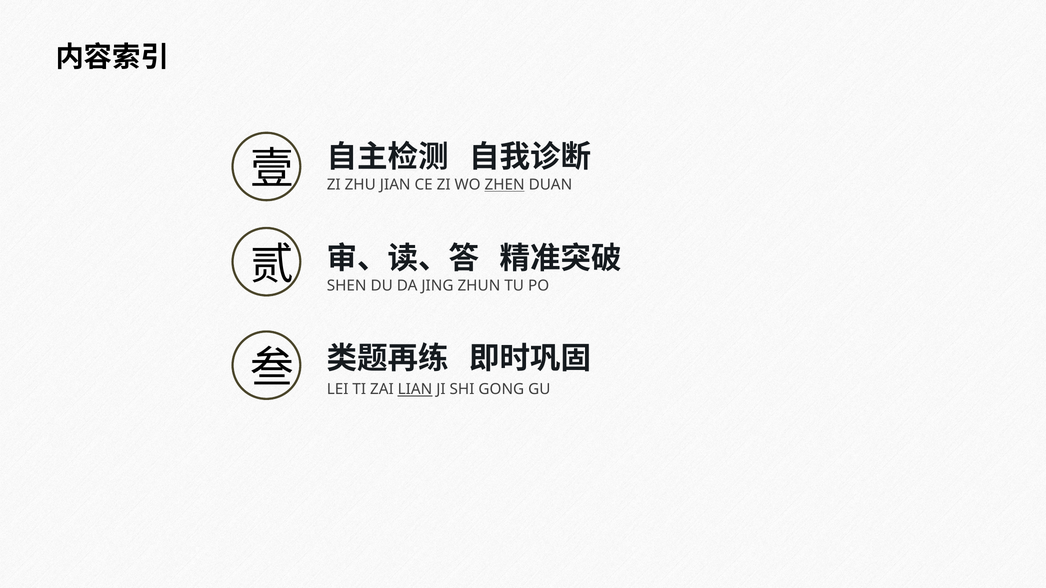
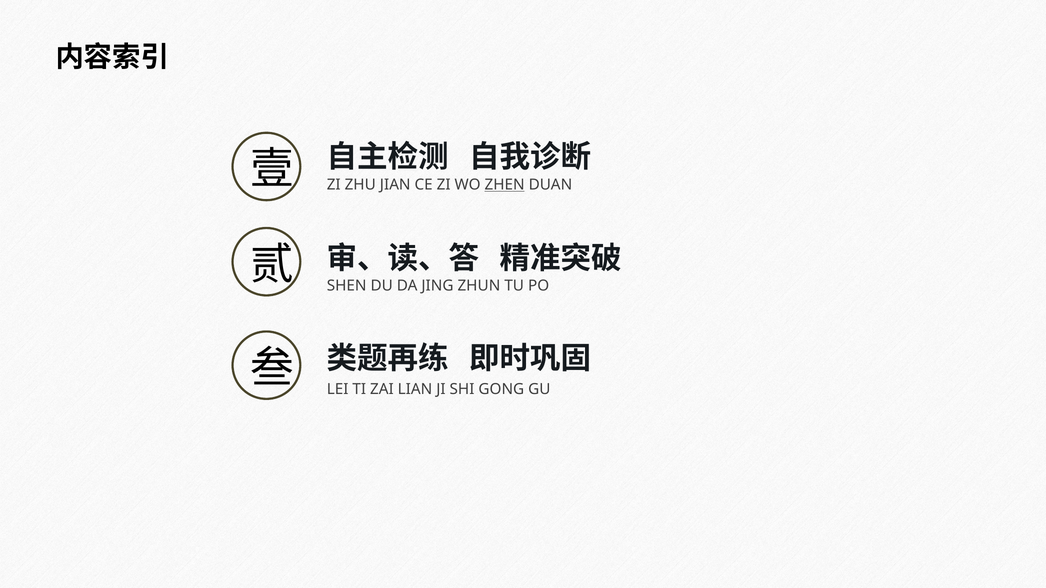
LIAN underline: present -> none (415, 390)
